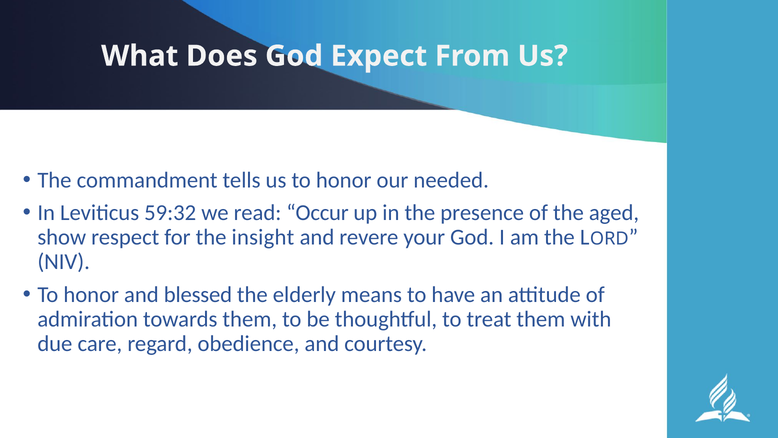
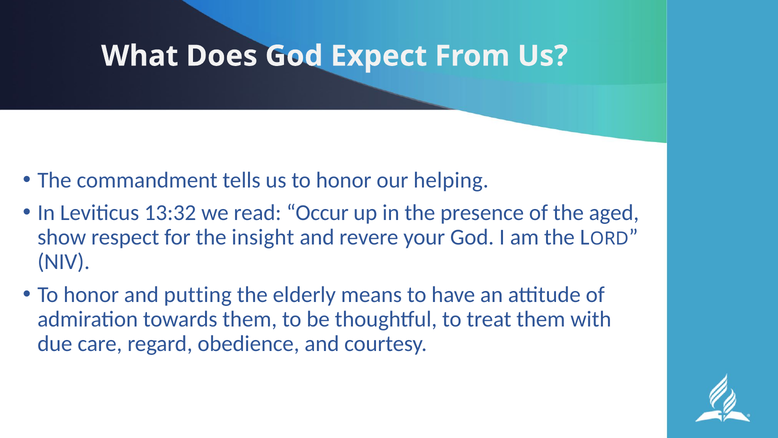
needed: needed -> helping (451, 180)
59:32: 59:32 -> 13:32 (170, 213)
blessed: blessed -> putting (198, 294)
